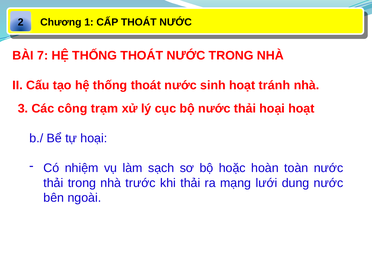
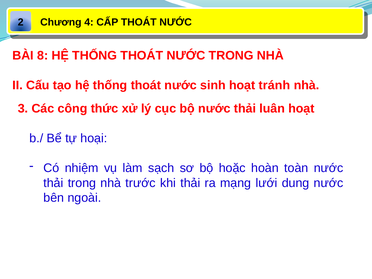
1: 1 -> 4 (89, 22)
7: 7 -> 8 (43, 55)
trạm: trạm -> thức (105, 109)
thải hoại: hoại -> luân (272, 109)
